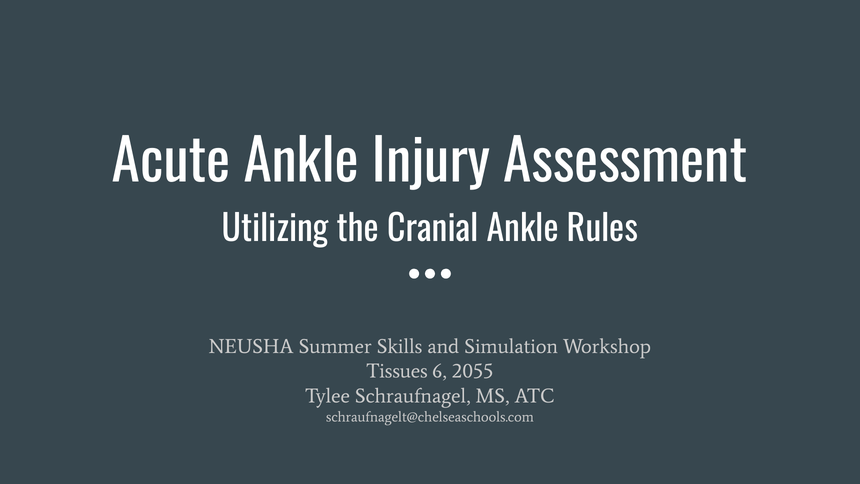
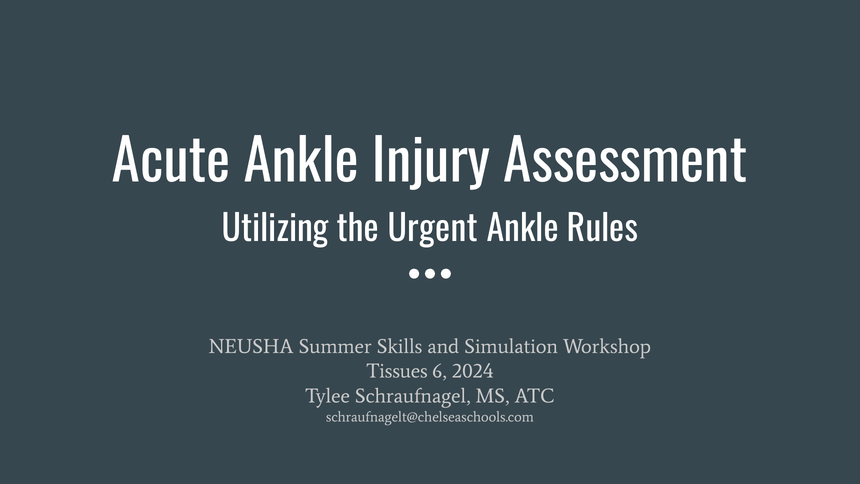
Cranial: Cranial -> Urgent (433, 229)
2055: 2055 -> 2024 (473, 371)
